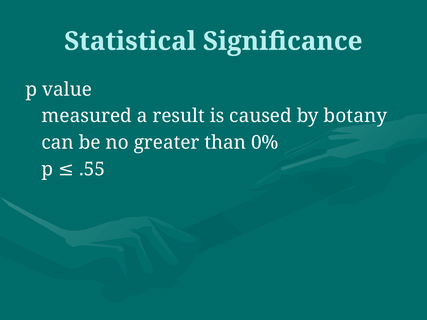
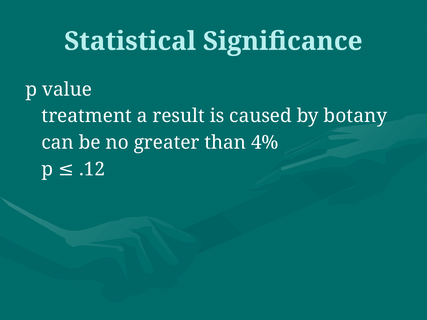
measured: measured -> treatment (87, 116)
0%: 0% -> 4% (265, 143)
.55: .55 -> .12 (92, 169)
